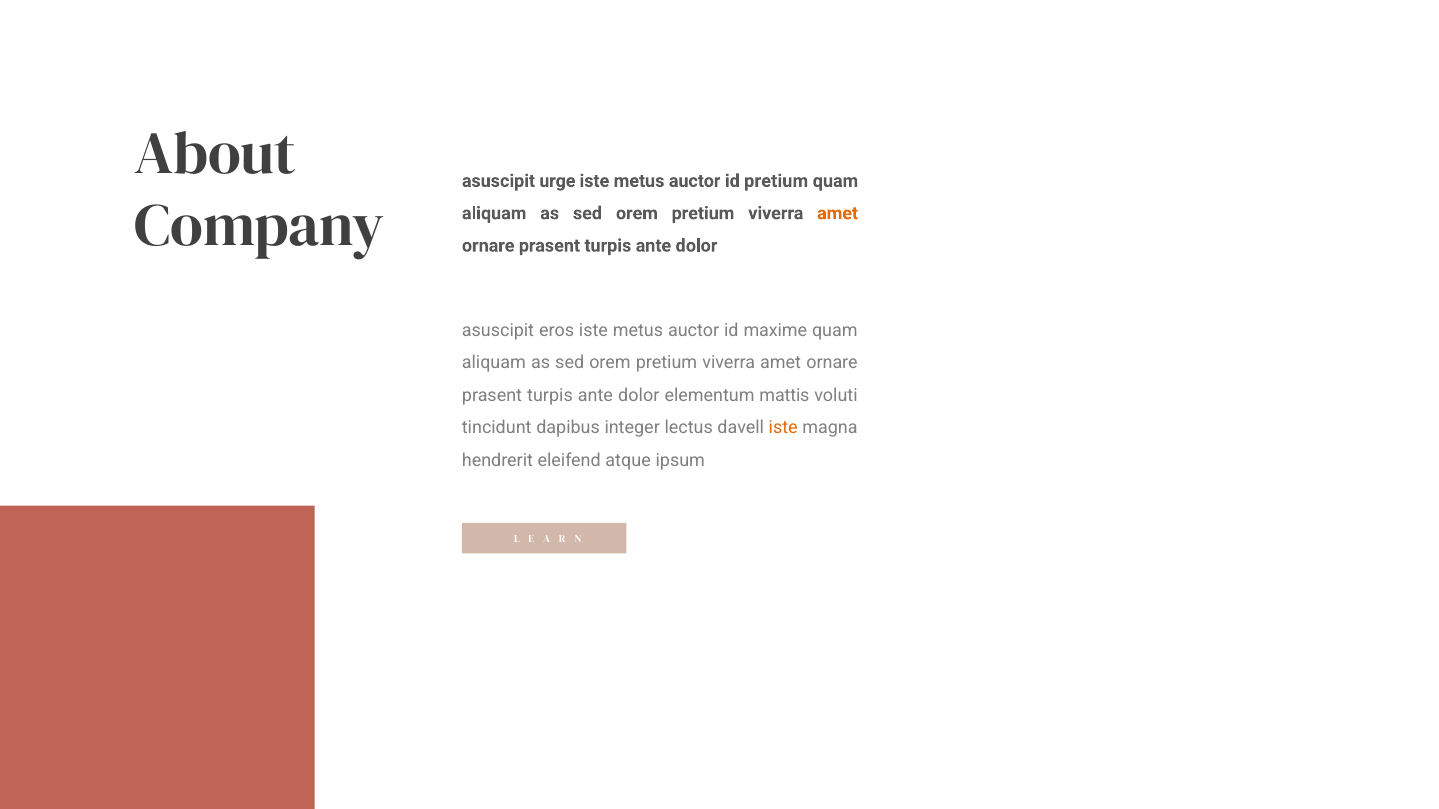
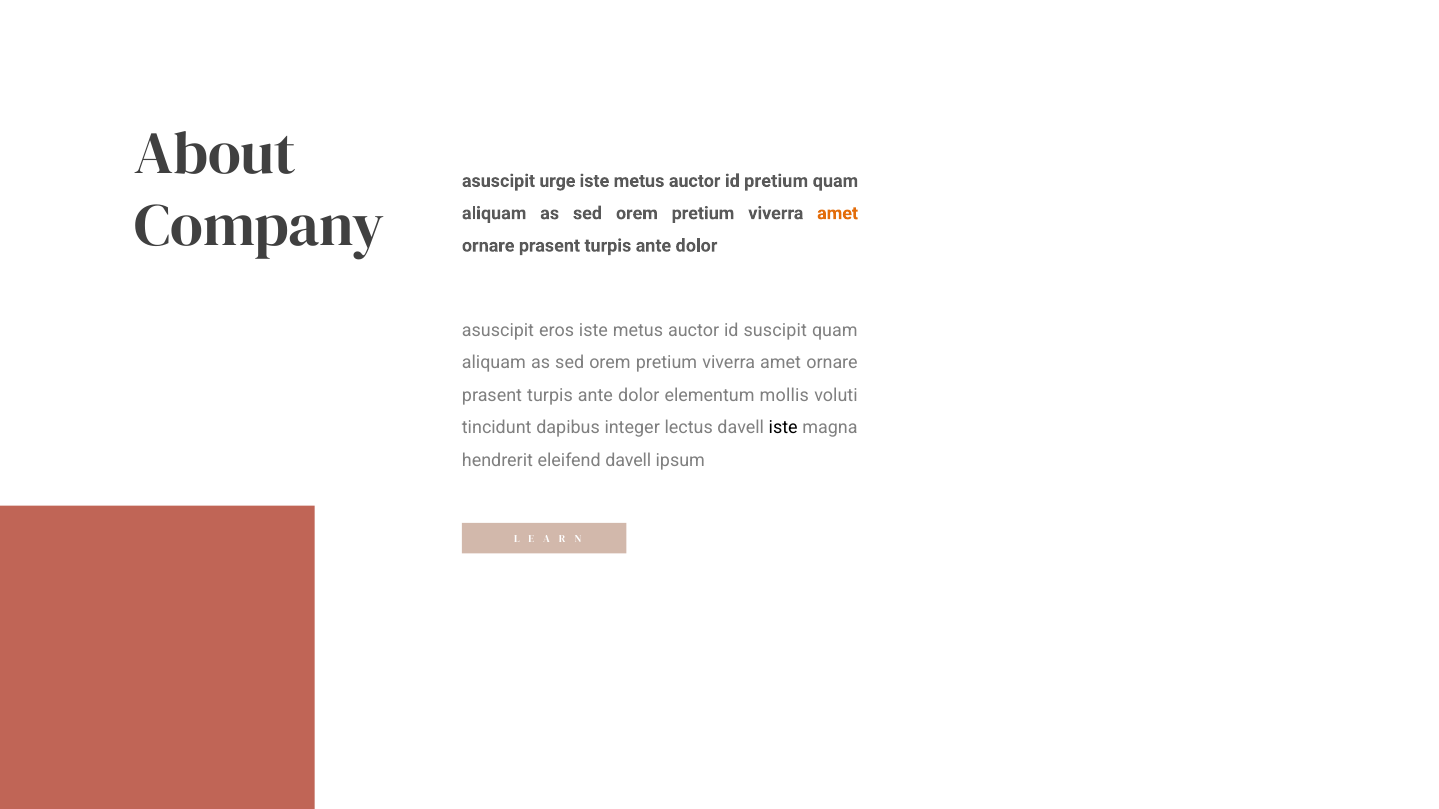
maxime: maxime -> suscipit (775, 331)
mattis: mattis -> mollis (784, 396)
iste colour: orange -> black (783, 428)
eleifend atque: atque -> davell (628, 460)
